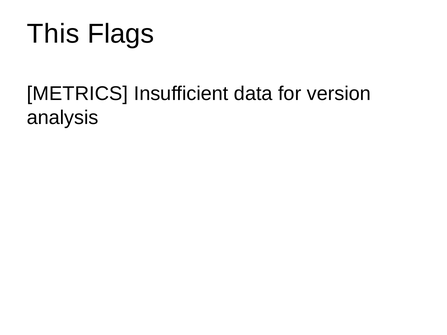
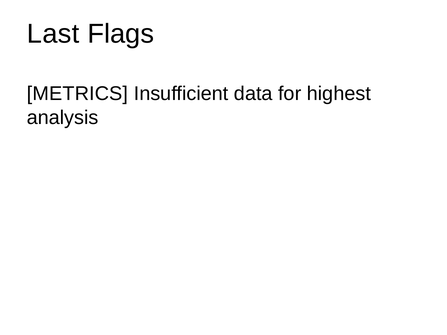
This: This -> Last (53, 34)
version: version -> highest (339, 94)
